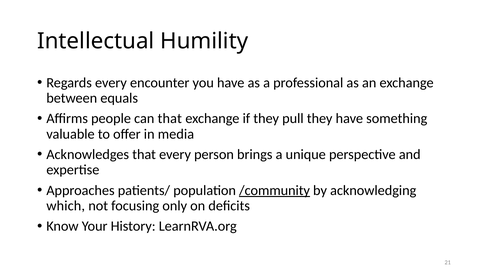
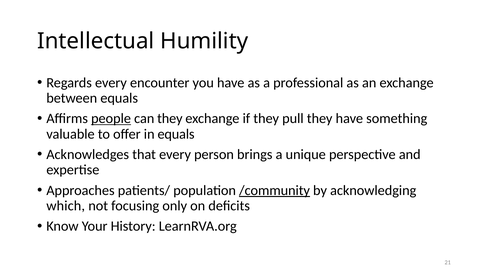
people underline: none -> present (111, 118)
can that: that -> they (170, 118)
in media: media -> equals (176, 134)
